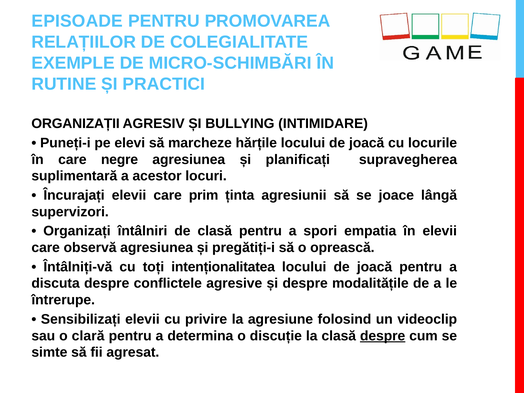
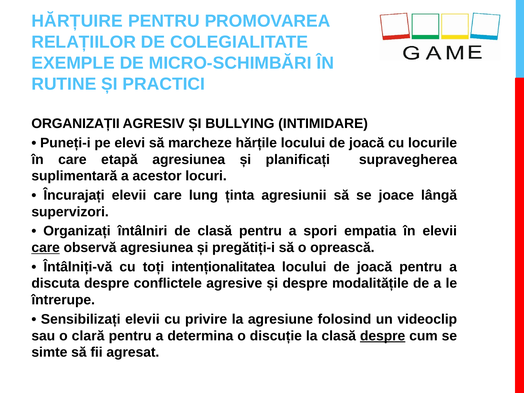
EPISOADE: EPISOADE -> HĂRȚUIRE (77, 21)
negre: negre -> etapă (119, 159)
prim: prim -> lung (204, 195)
care underline: none -> present (46, 248)
